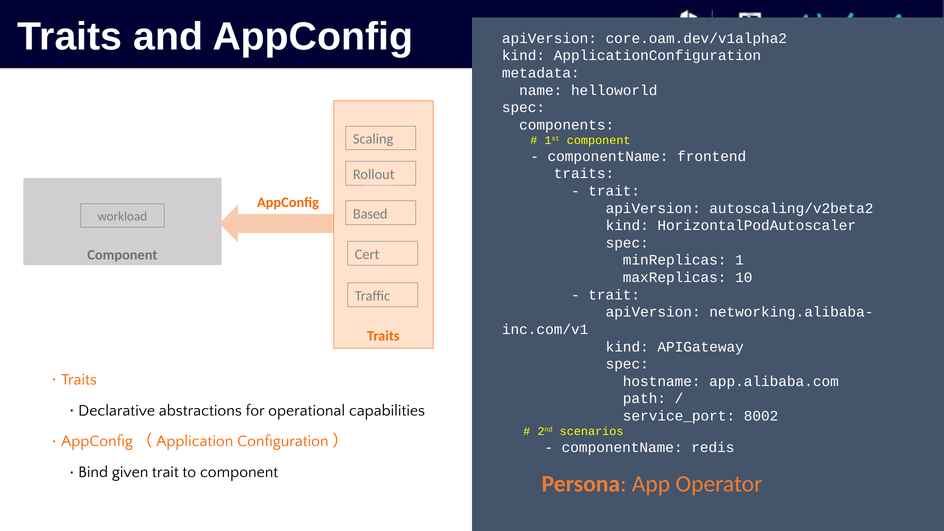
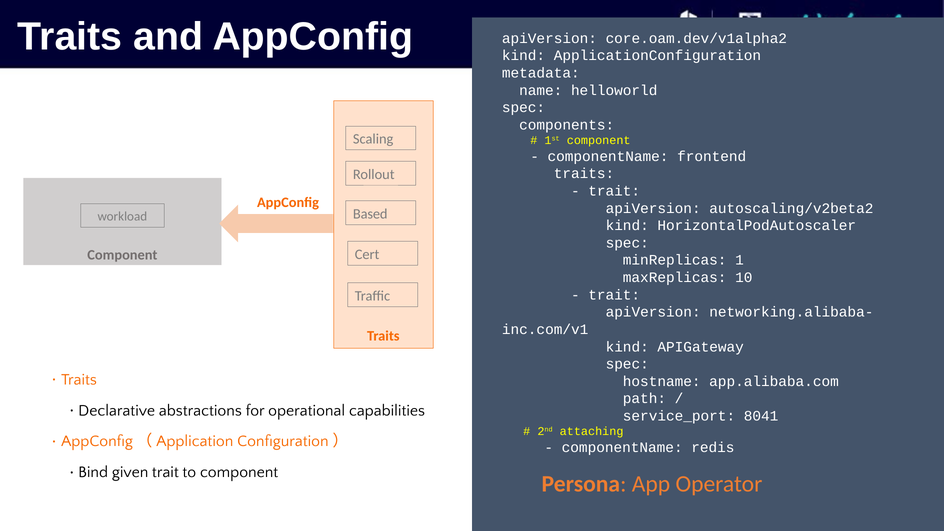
8002: 8002 -> 8041 (761, 416)
scenarios: scenarios -> attaching (592, 432)
